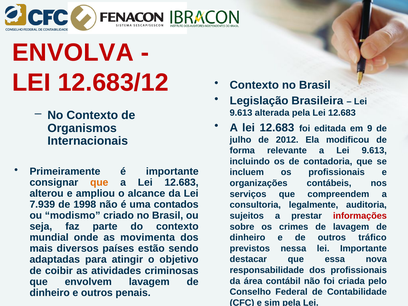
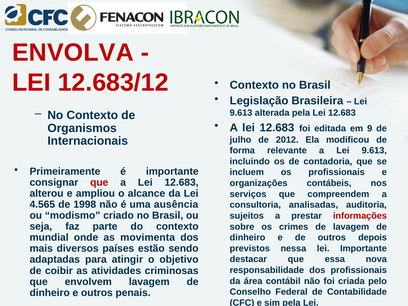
que colour: orange -> red (99, 182)
7.939: 7.939 -> 4.565 (42, 205)
contados: contados -> ausência (176, 205)
legalmente: legalmente -> analisadas (313, 205)
tráfico: tráfico -> depois (373, 238)
